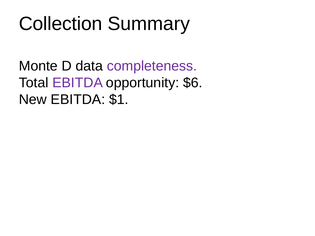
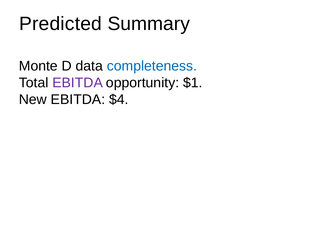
Collection: Collection -> Predicted (60, 24)
completeness colour: purple -> blue (152, 66)
$6: $6 -> $1 (193, 83)
$1: $1 -> $4 (119, 100)
